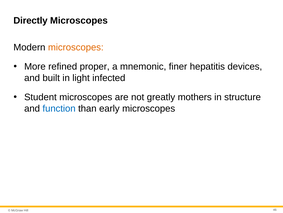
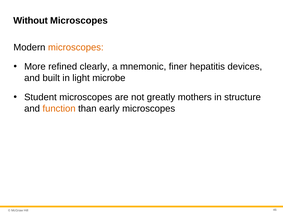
Directly: Directly -> Without (31, 21)
proper: proper -> clearly (95, 66)
infected: infected -> microbe (109, 78)
function colour: blue -> orange (59, 108)
